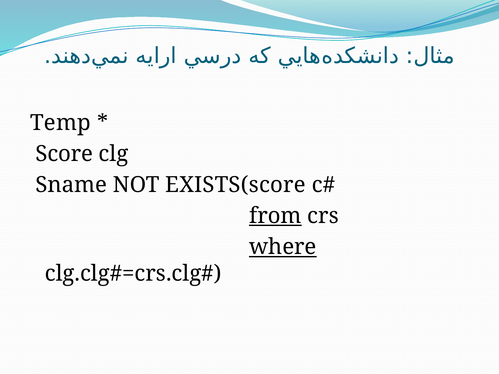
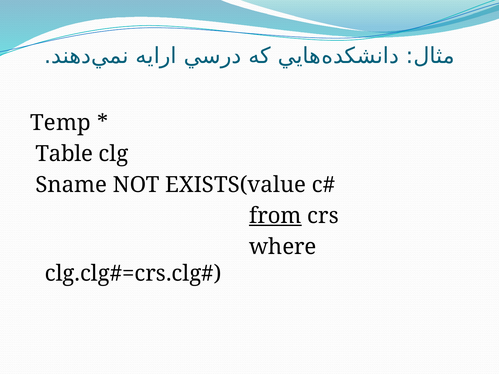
Score: Score -> Table (64, 154)
EXISTS(score: EXISTS(score -> EXISTS(value (236, 185)
where underline: present -> none (283, 247)
